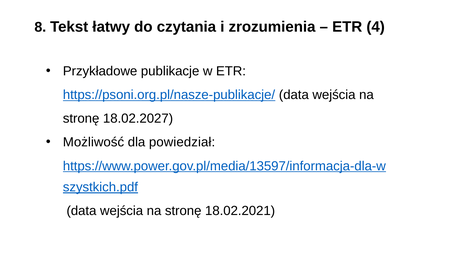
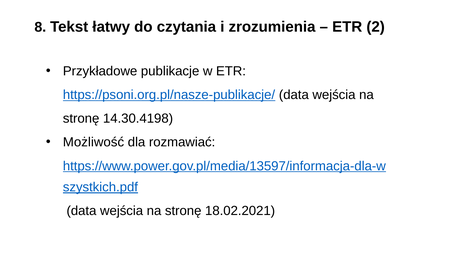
4: 4 -> 2 (376, 27)
18.02.2027: 18.02.2027 -> 14.30.4198 (138, 118)
powiedział: powiedział -> rozmawiać (182, 142)
